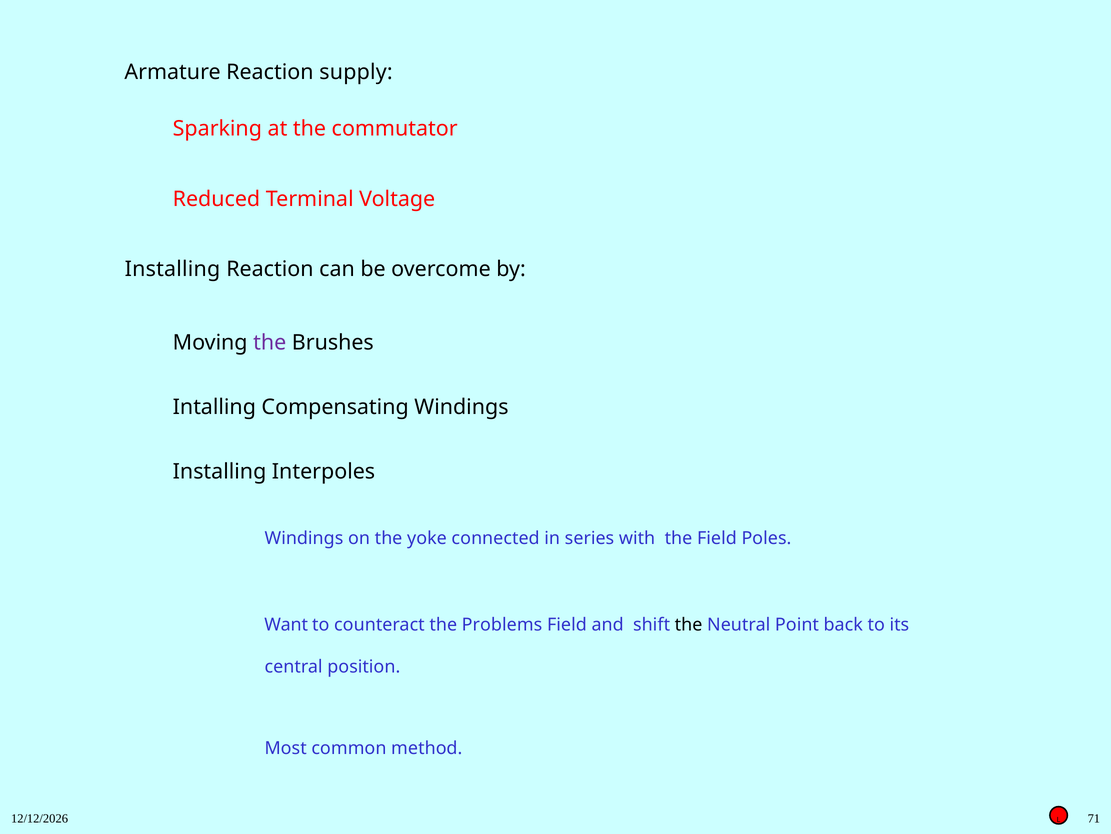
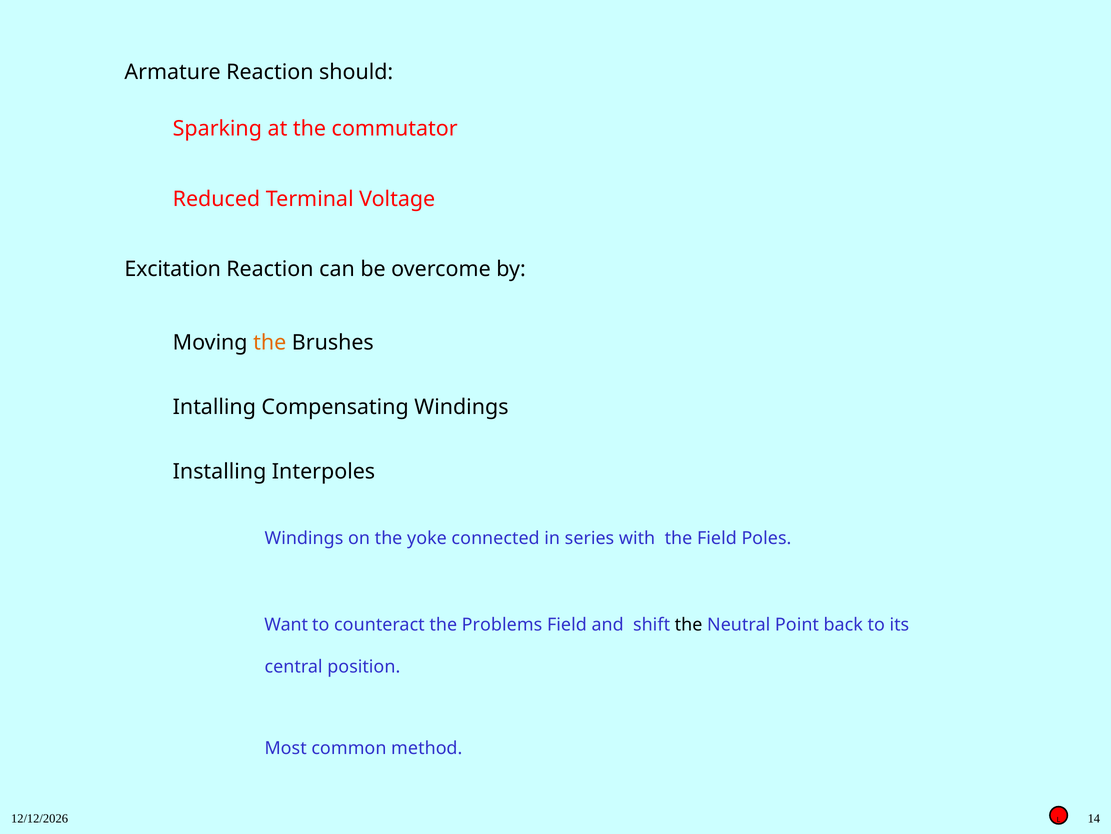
supply: supply -> should (356, 72)
Installing: Installing -> Excitation (173, 269)
the colour: purple -> orange (270, 342)
71: 71 -> 14 (1094, 818)
